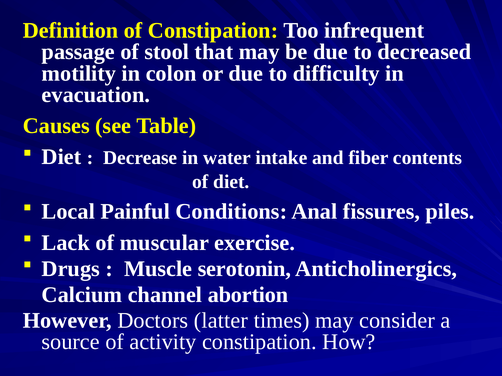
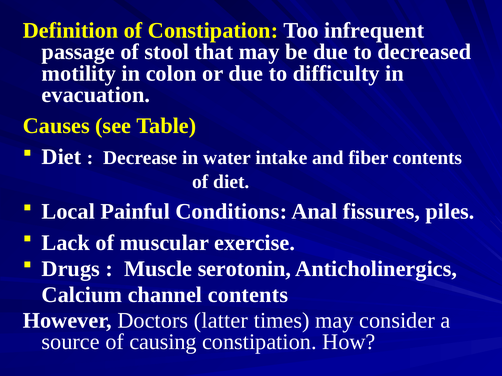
channel abortion: abortion -> contents (248, 295)
activity: activity -> causing (163, 342)
